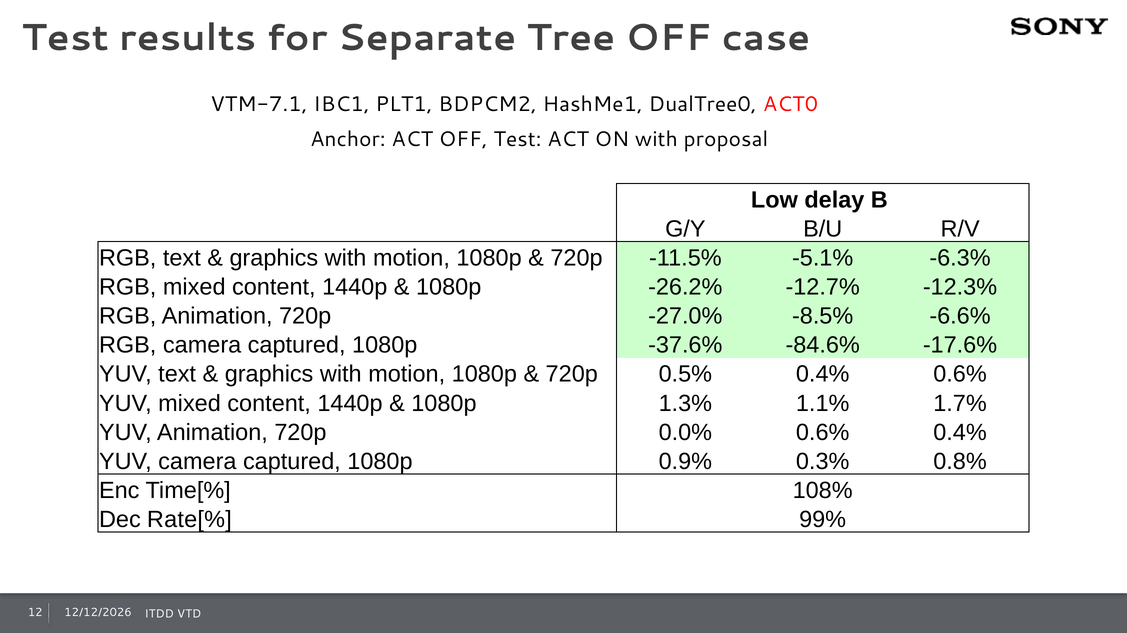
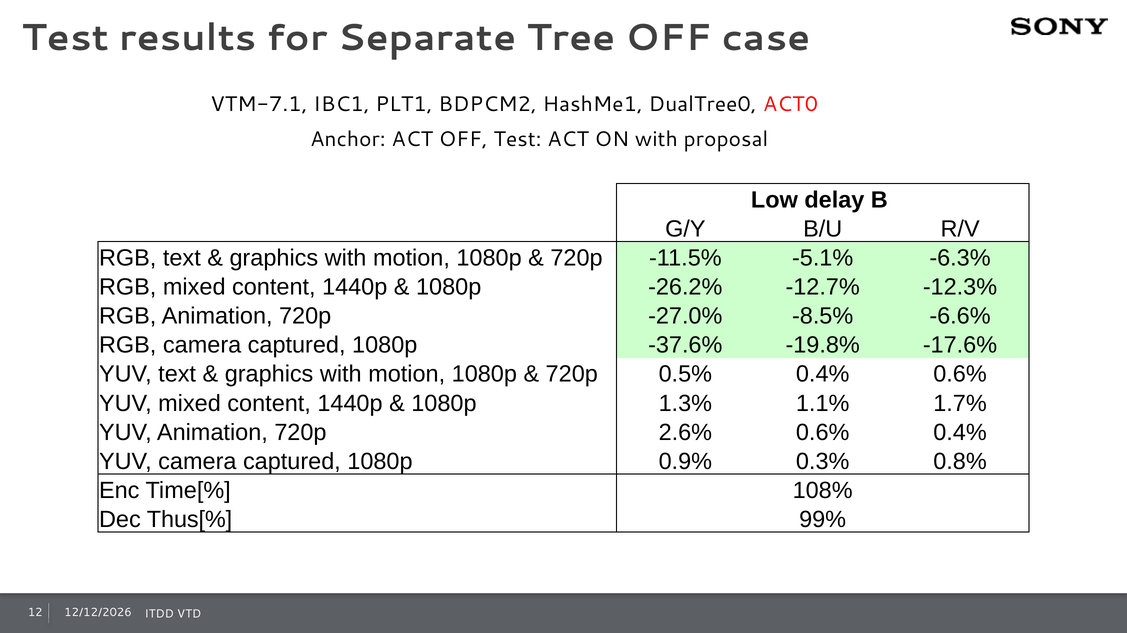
-84.6%: -84.6% -> -19.8% (823, 345)
0.0%: 0.0% -> 2.6% (685, 432)
Rate[%: Rate[% -> Thus[% (190, 520)
